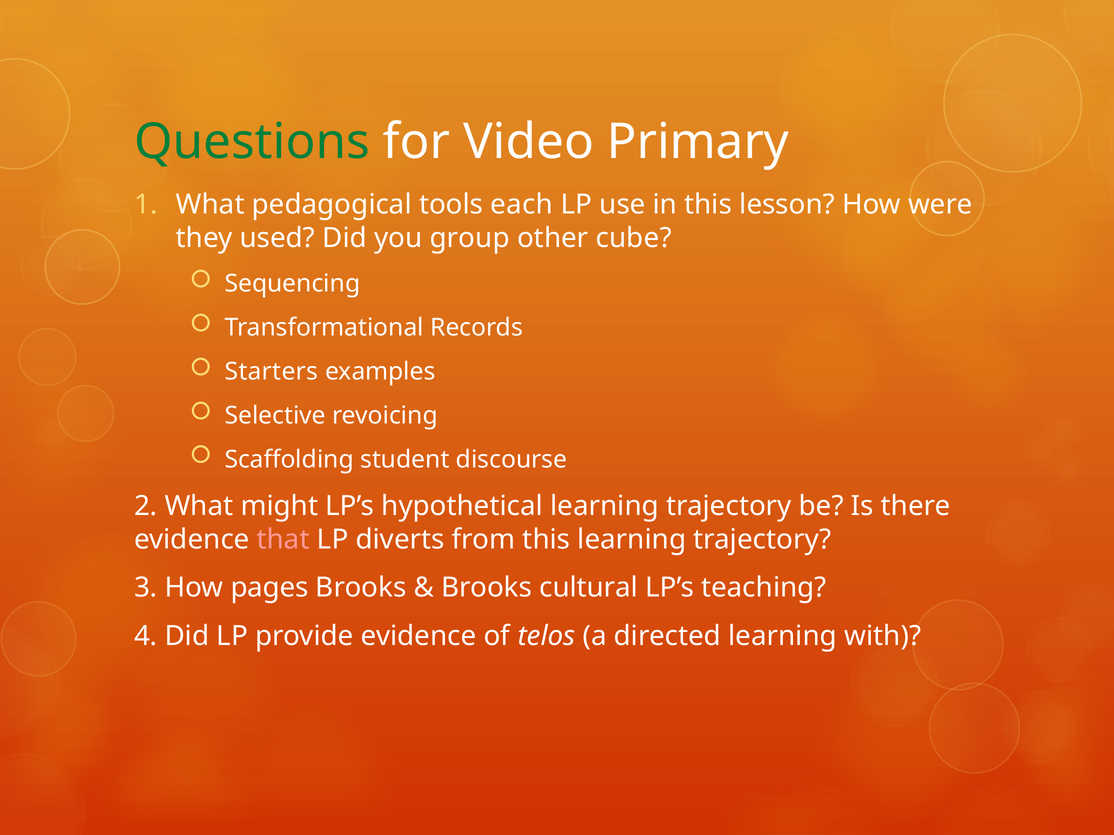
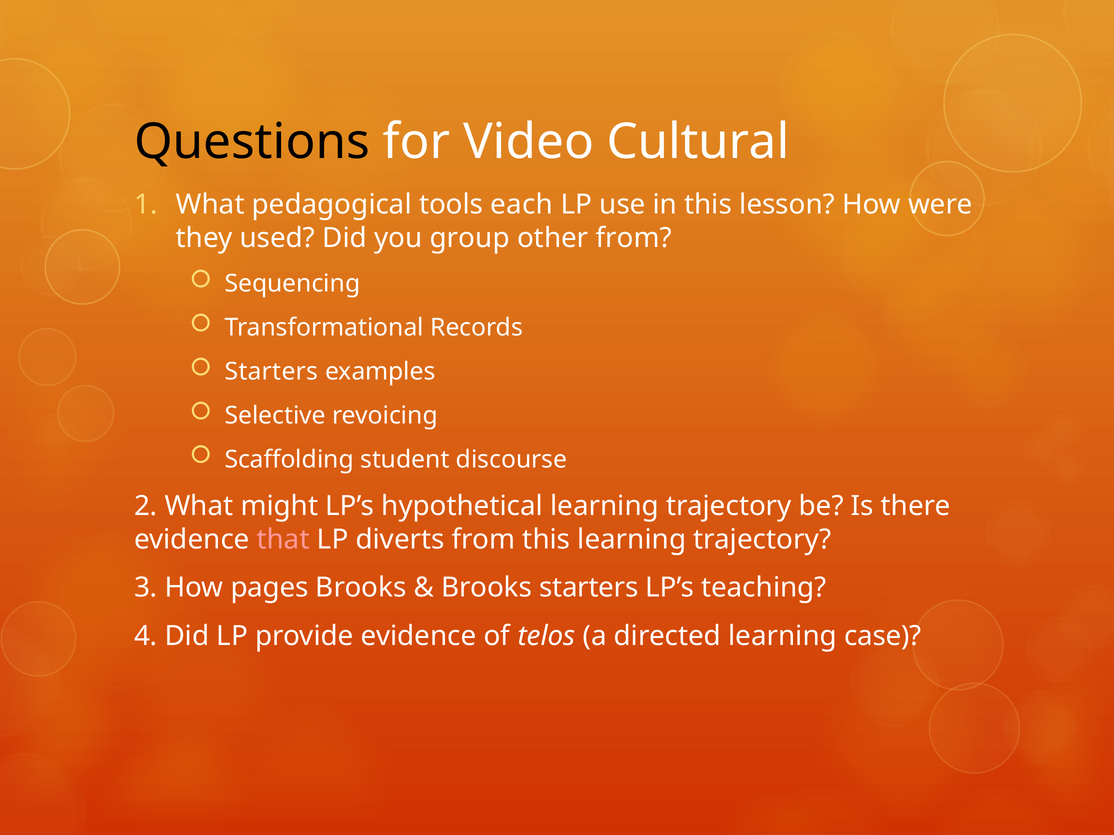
Questions colour: green -> black (252, 142)
Primary: Primary -> Cultural (698, 142)
other cube: cube -> from (634, 238)
Brooks cultural: cultural -> starters (589, 588)
with: with -> case (883, 636)
